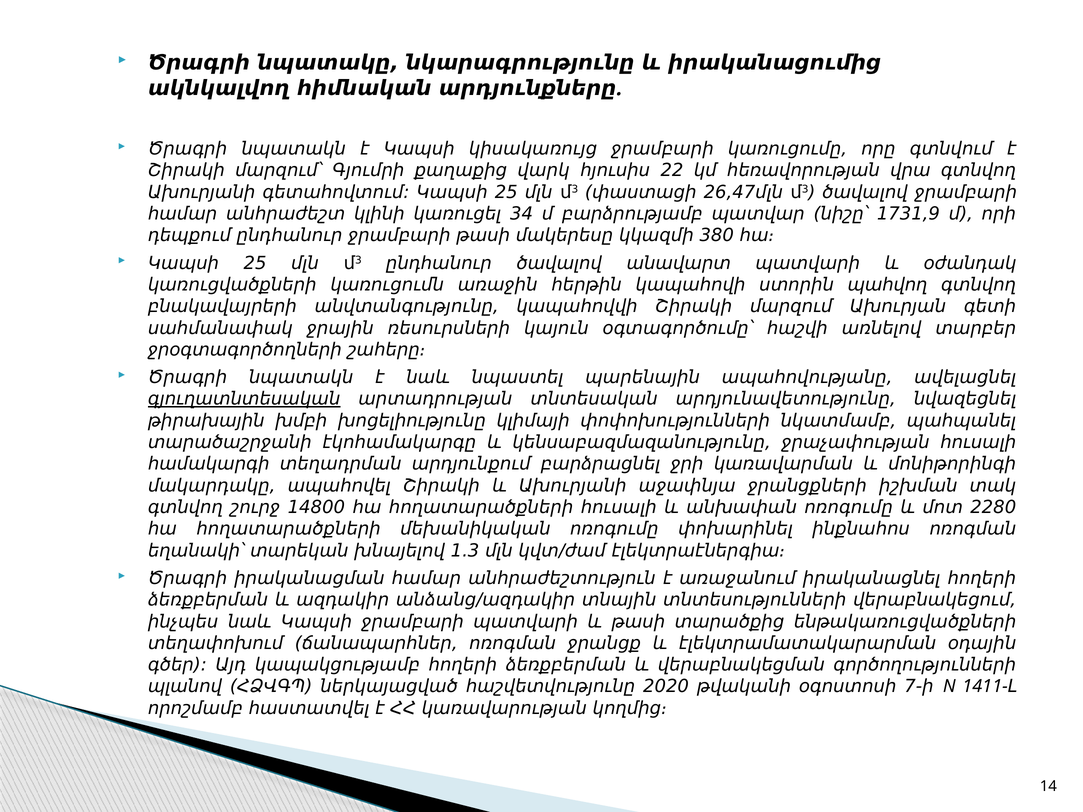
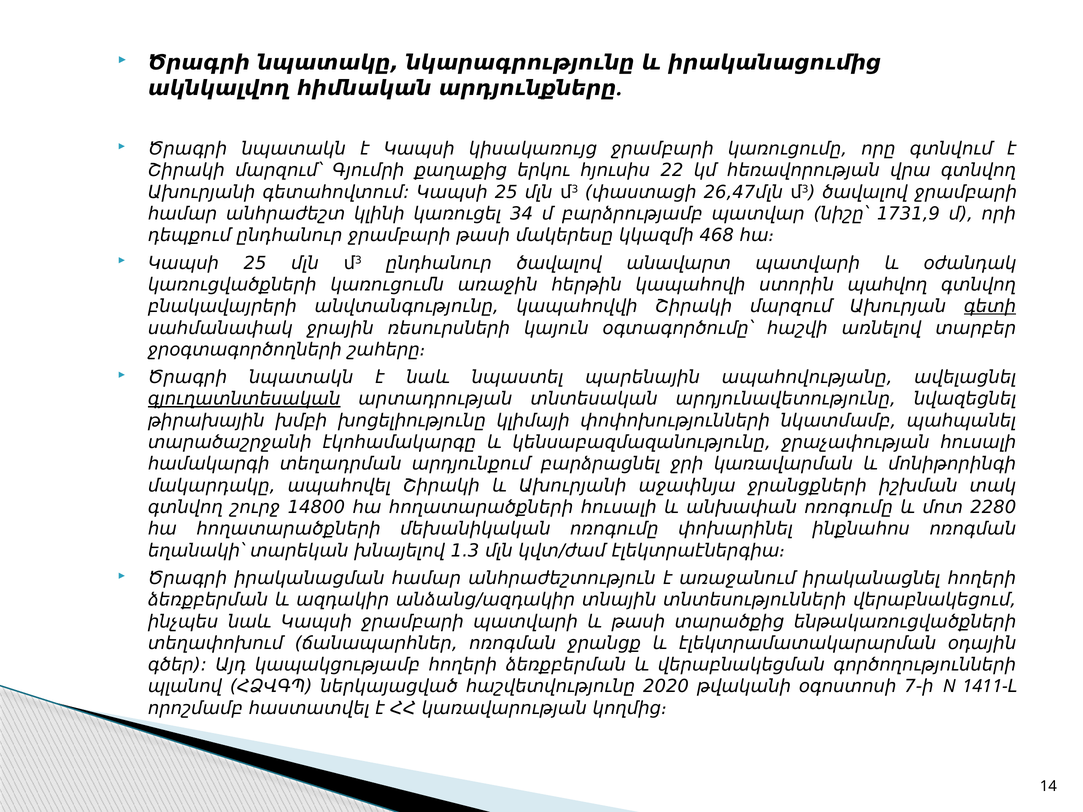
վարկ: վարկ -> երկու (544, 171)
380: 380 -> 468 (717, 236)
գետի underline: none -> present (990, 306)
